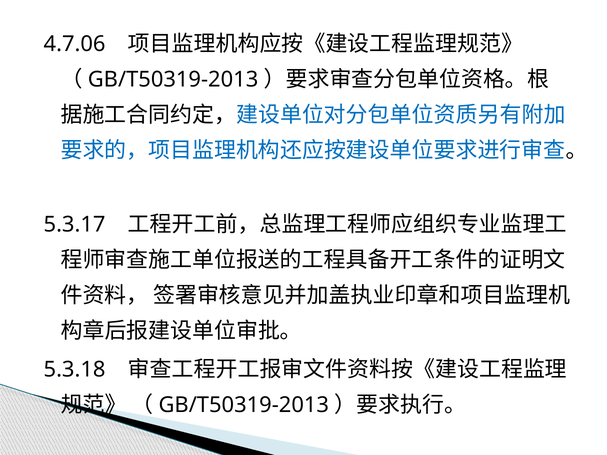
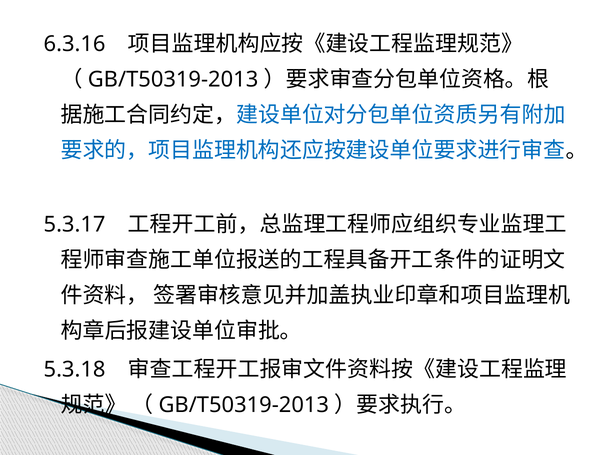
4.7.06: 4.7.06 -> 6.3.16 (75, 44)
